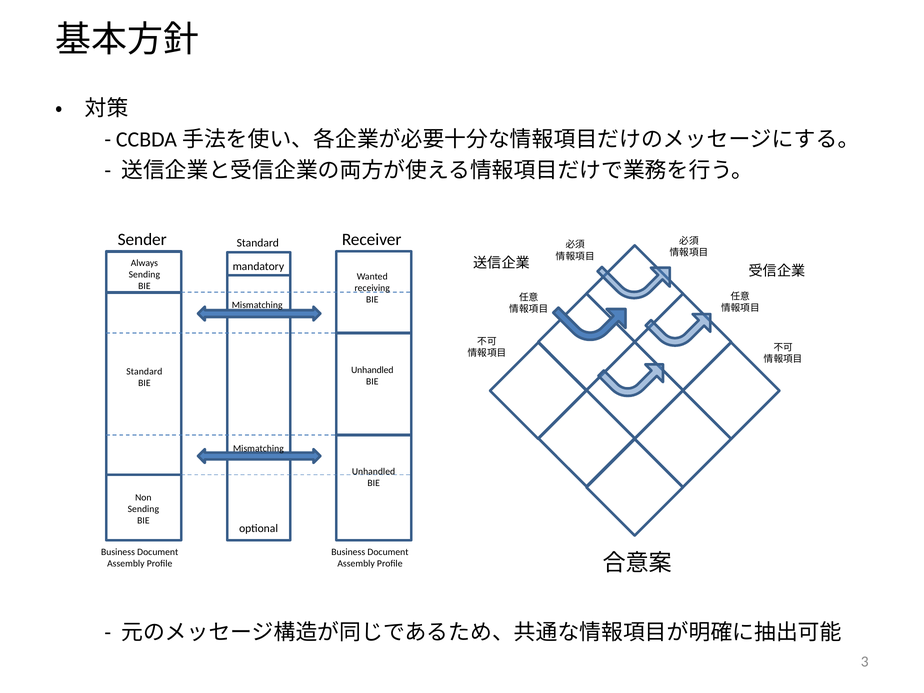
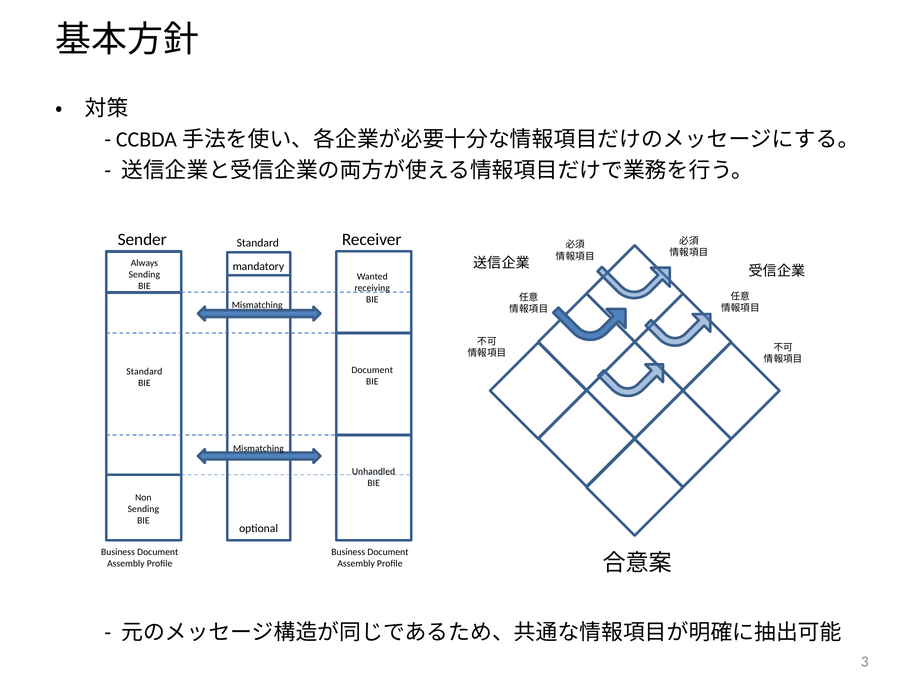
Unhandled: Unhandled -> Document (372, 370)
